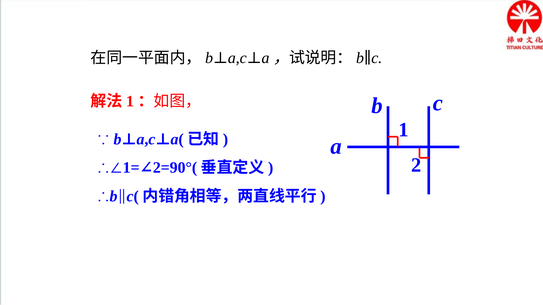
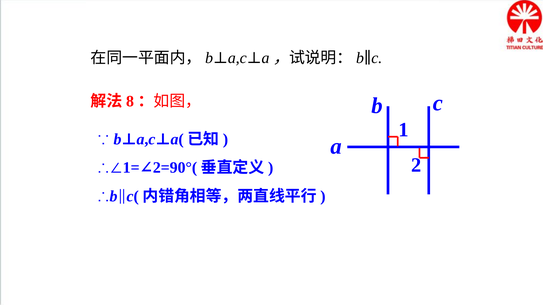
1: 1 -> 8 (130, 101)
